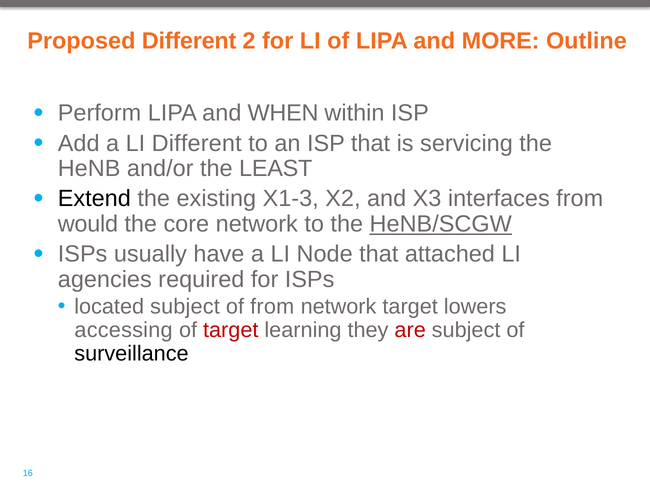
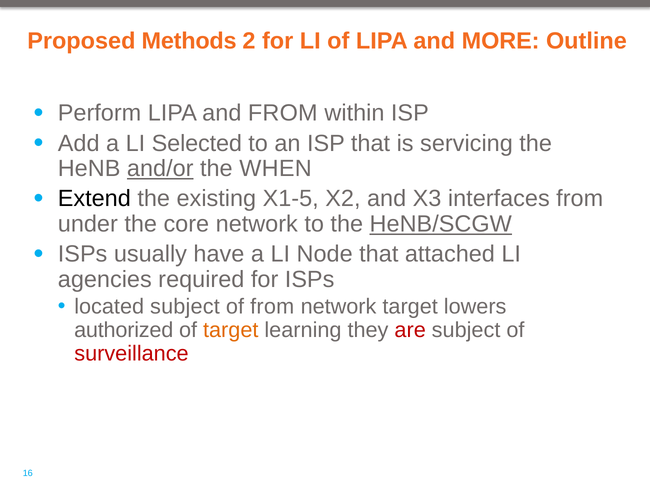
Proposed Different: Different -> Methods (189, 41)
and WHEN: WHEN -> FROM (283, 113)
LI Different: Different -> Selected (197, 143)
and/or underline: none -> present (160, 169)
LEAST: LEAST -> WHEN (276, 169)
X1-3: X1-3 -> X1-5 (291, 199)
would: would -> under (88, 224)
accessing: accessing -> authorized (124, 330)
target colour: red -> orange (231, 330)
surveillance colour: black -> red (131, 354)
